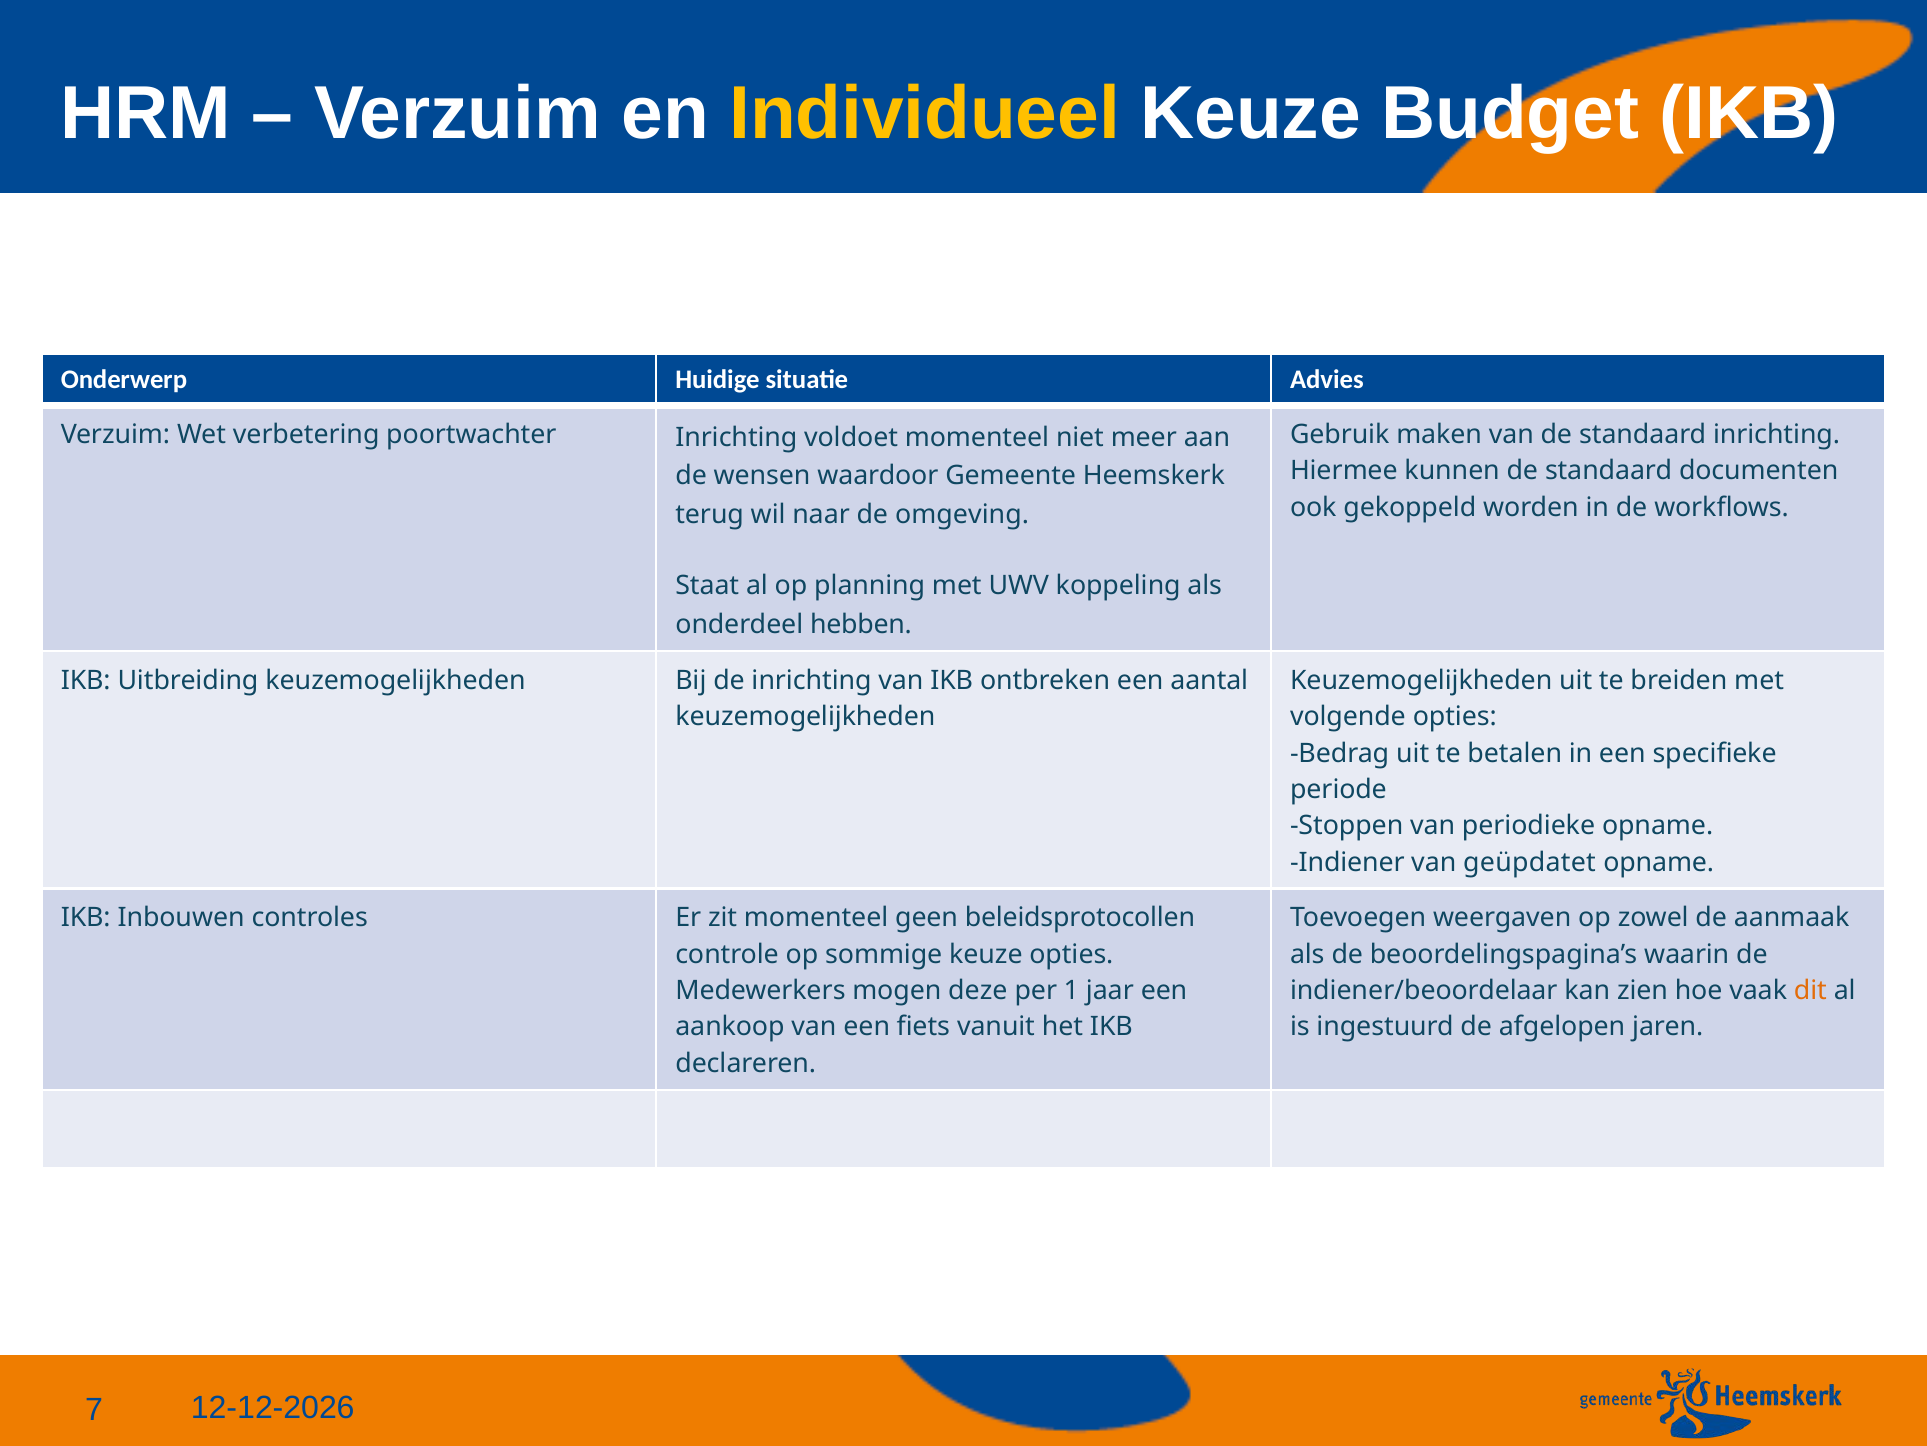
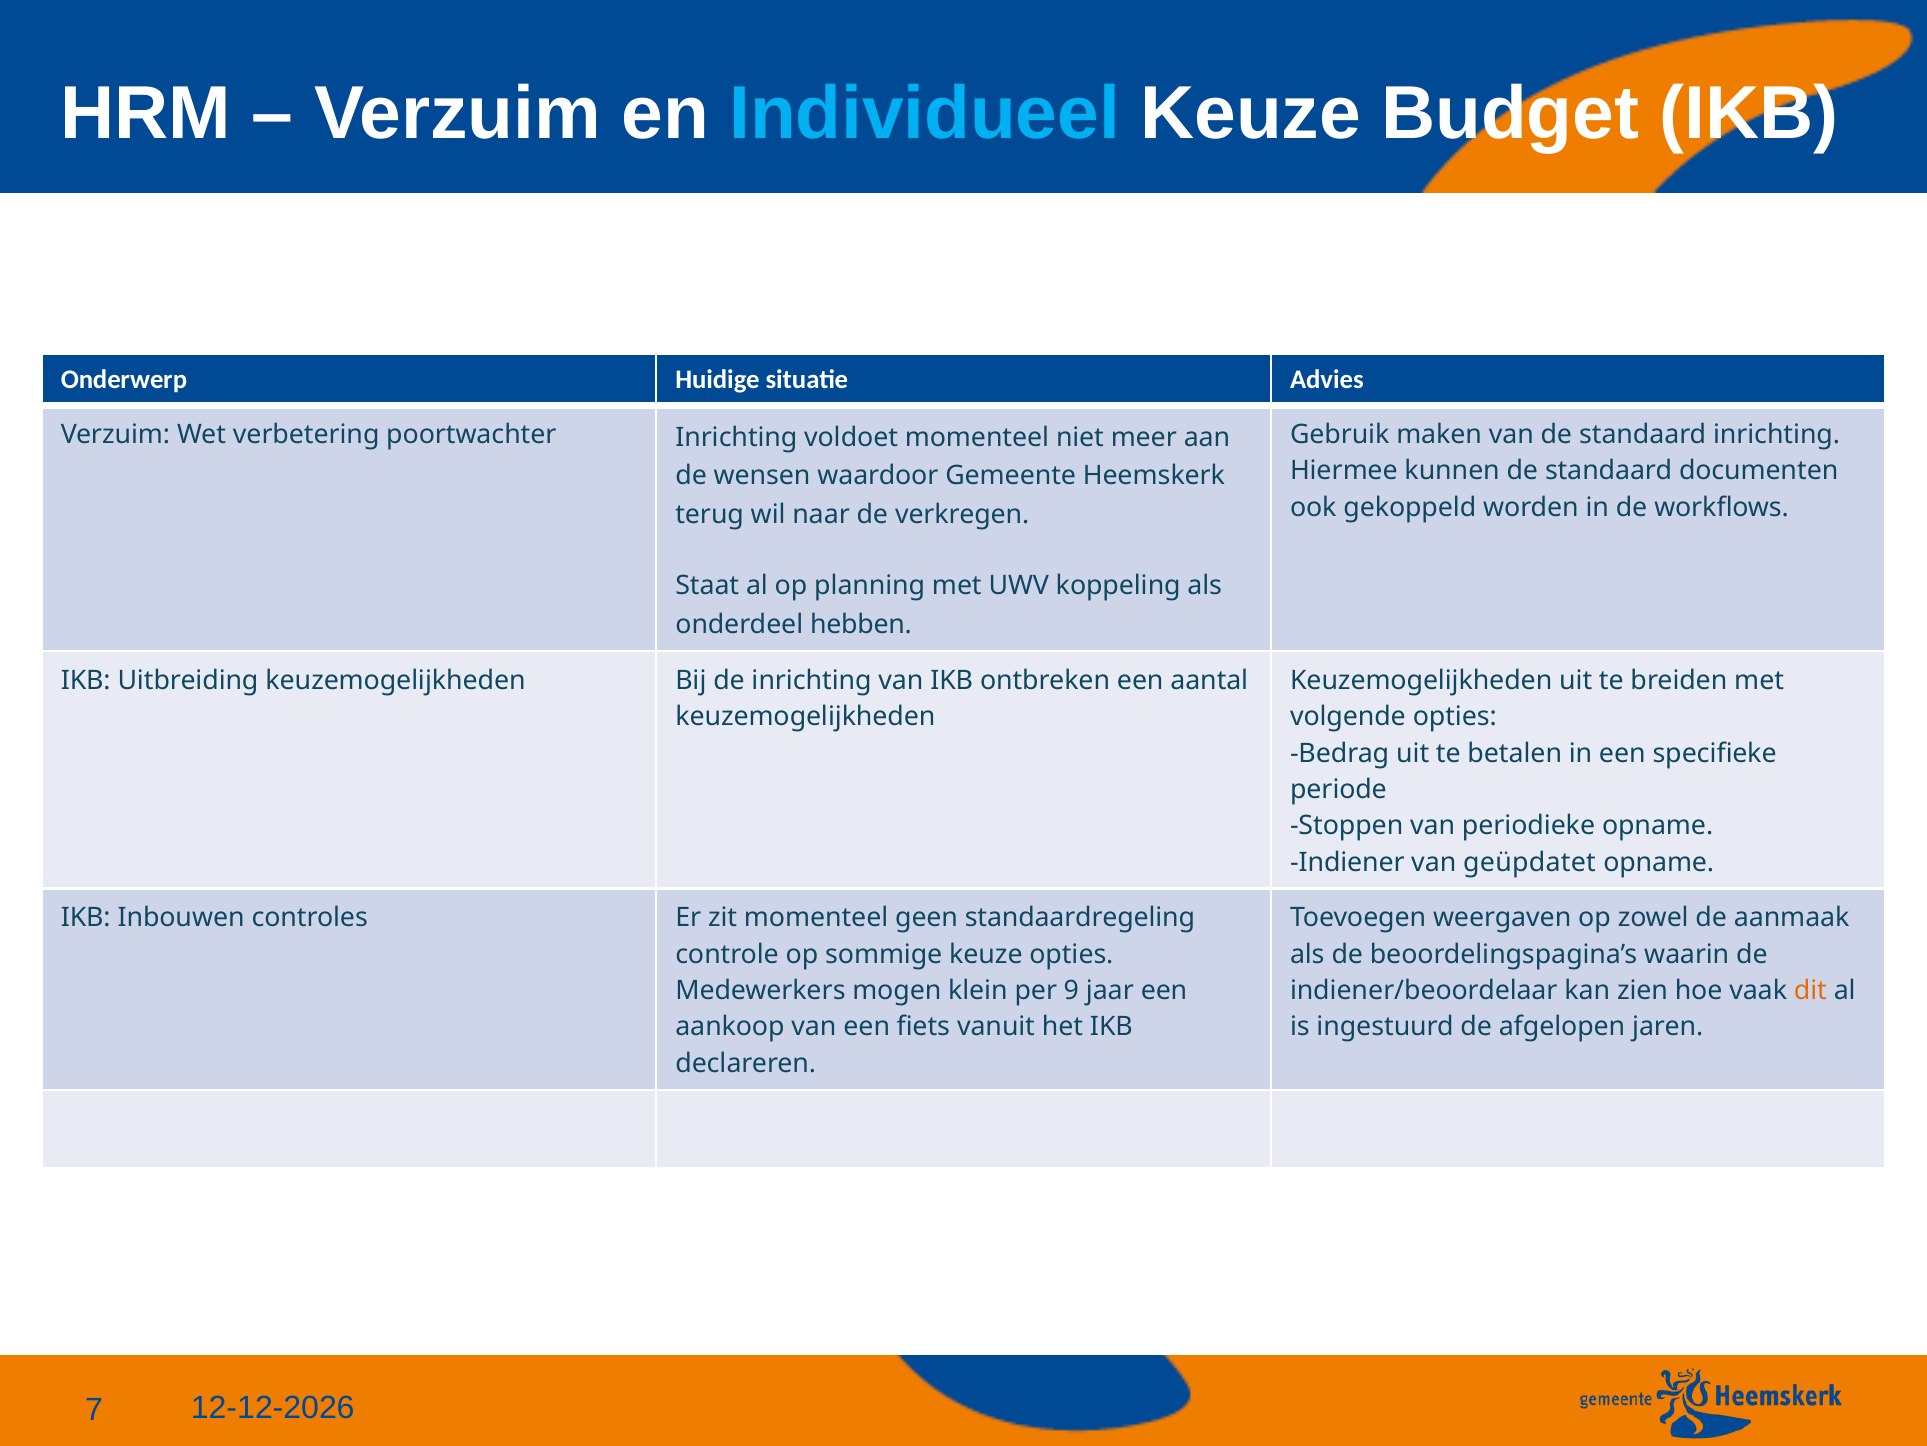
Individueel colour: yellow -> light blue (925, 113)
omgeving: omgeving -> verkregen (962, 515)
beleidsprotocollen: beleidsprotocollen -> standaardregeling (1080, 917)
deze: deze -> klein (978, 990)
1: 1 -> 9 (1071, 990)
